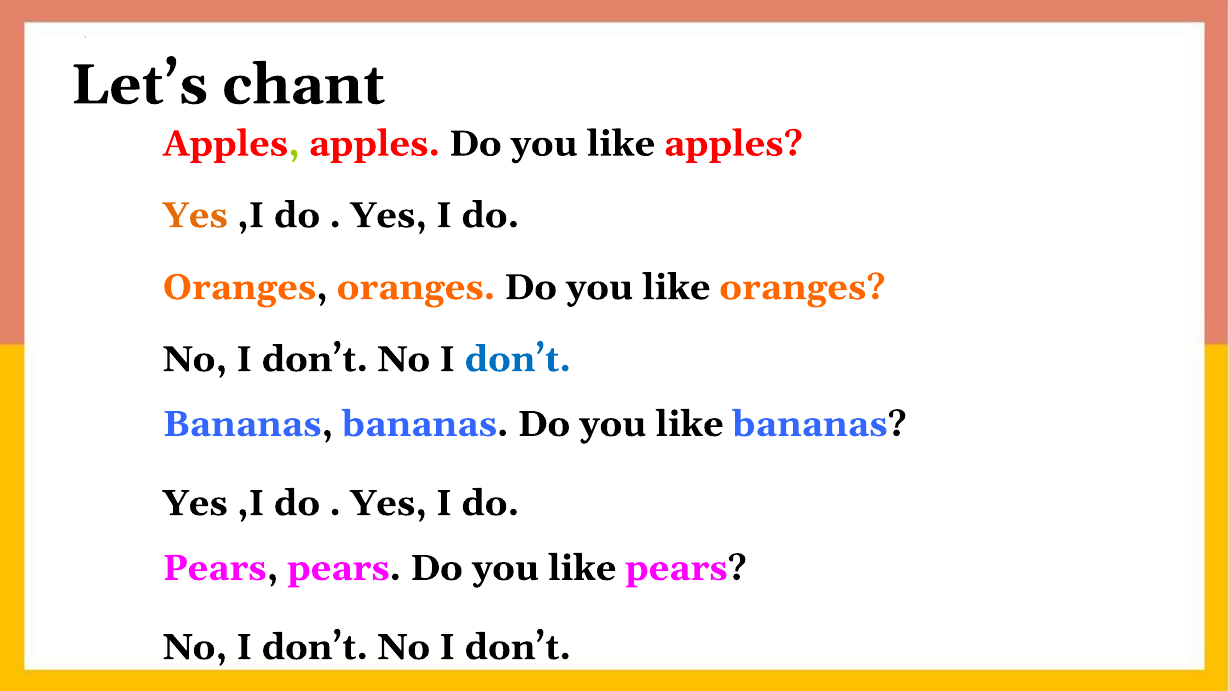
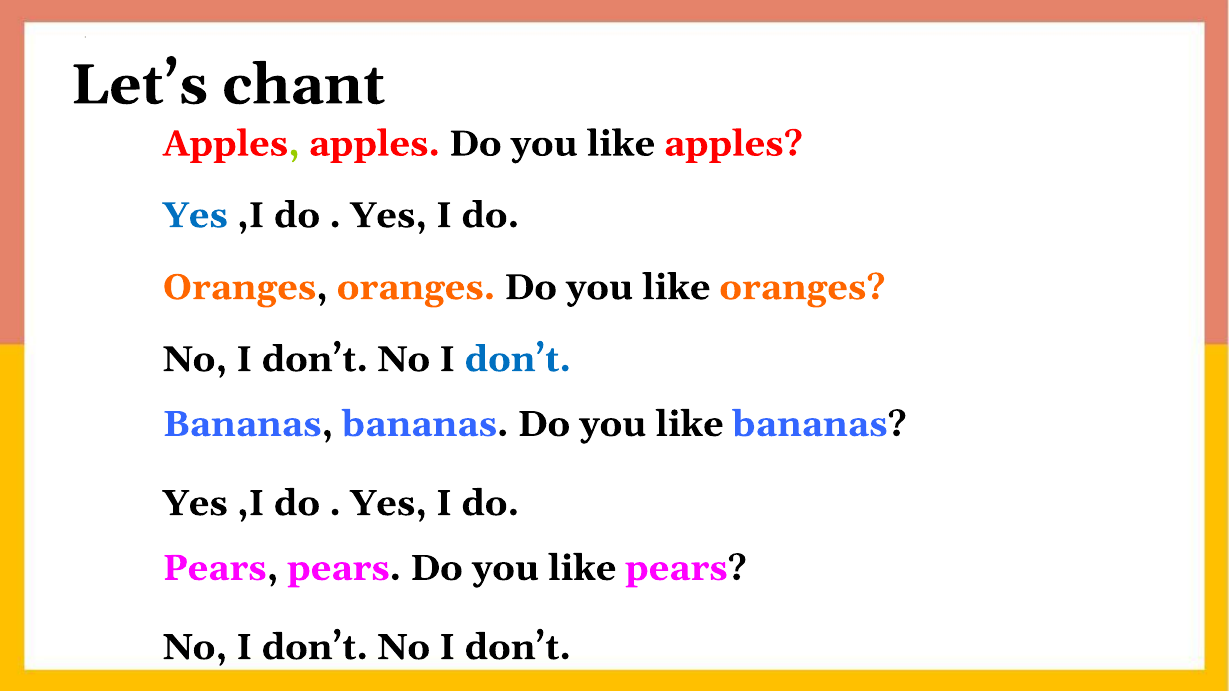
Yes colour: orange -> blue (195, 215)
